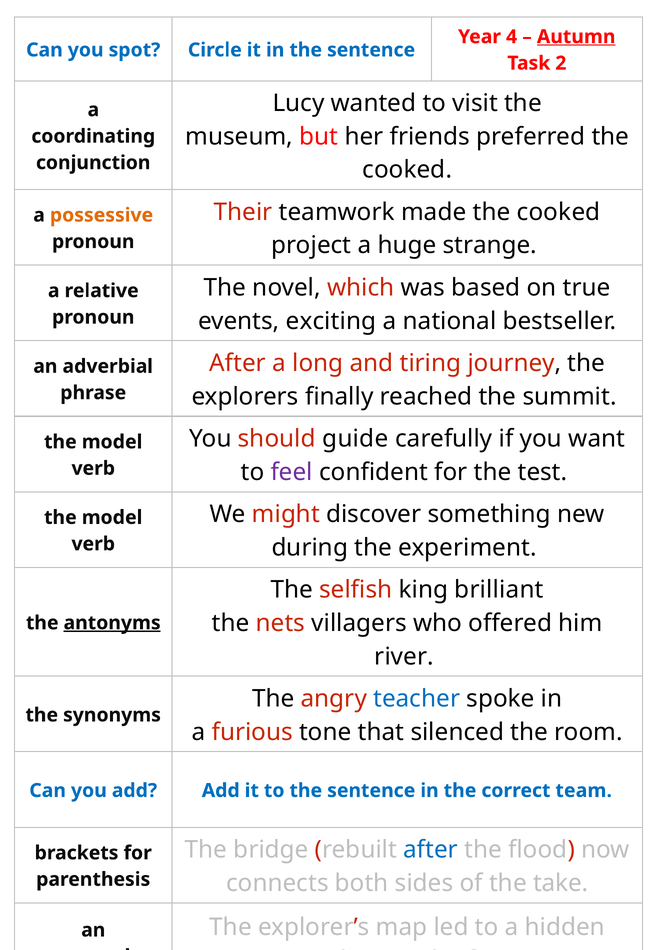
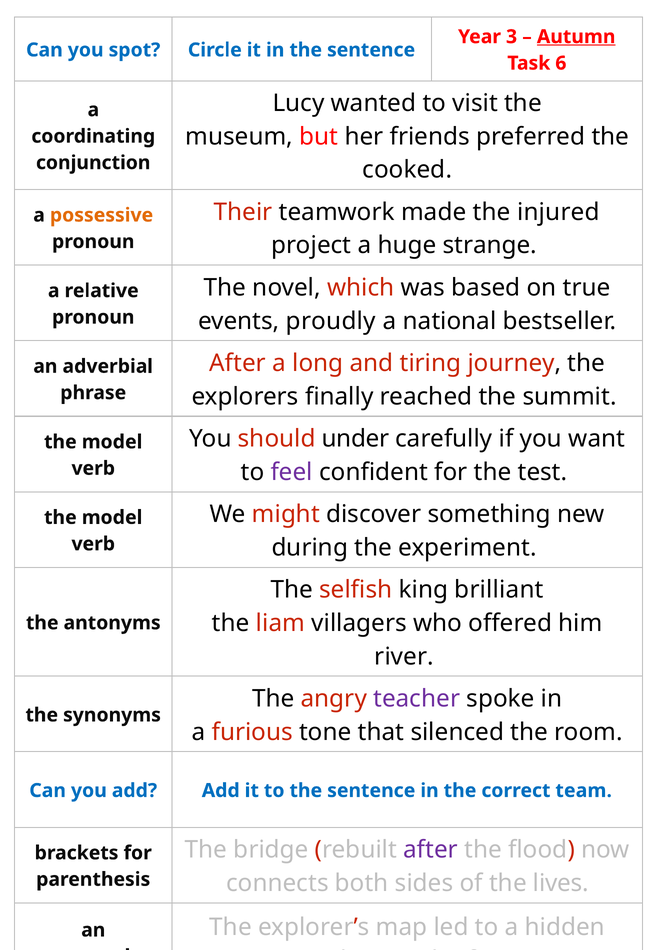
4: 4 -> 3 (512, 37)
2: 2 -> 6 (561, 63)
made the cooked: cooked -> injured (558, 212)
exciting: exciting -> proudly (331, 321)
guide: guide -> under (356, 438)
nets: nets -> liam (280, 623)
antonyms underline: present -> none (112, 622)
teacher colour: blue -> purple (417, 698)
after colour: blue -> purple (431, 849)
take: take -> lives (561, 882)
